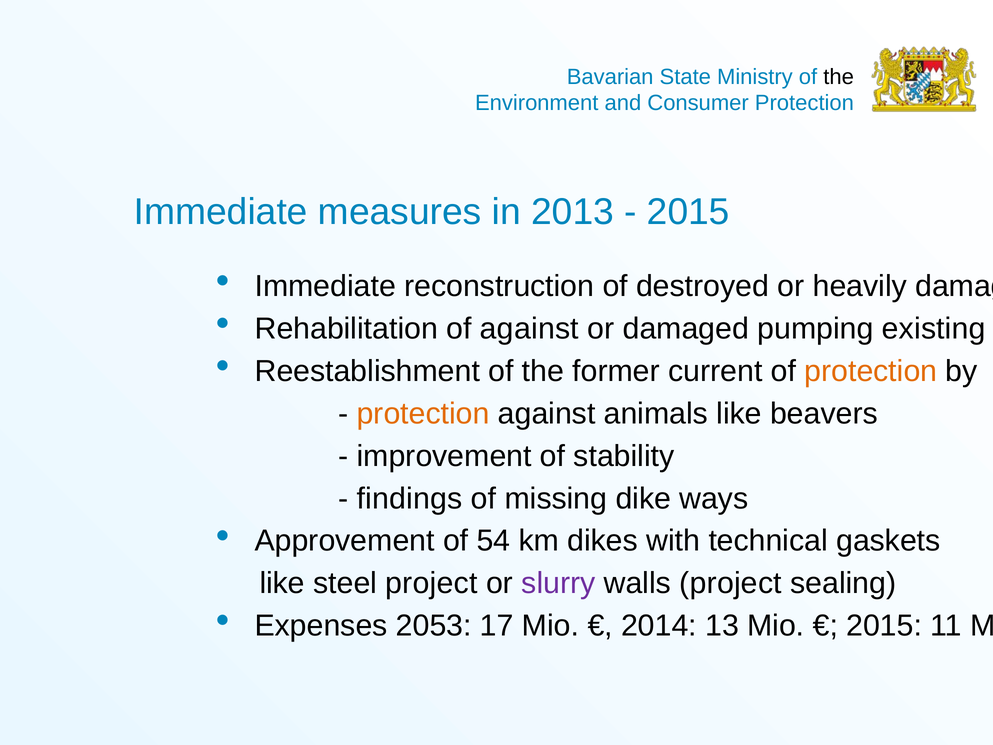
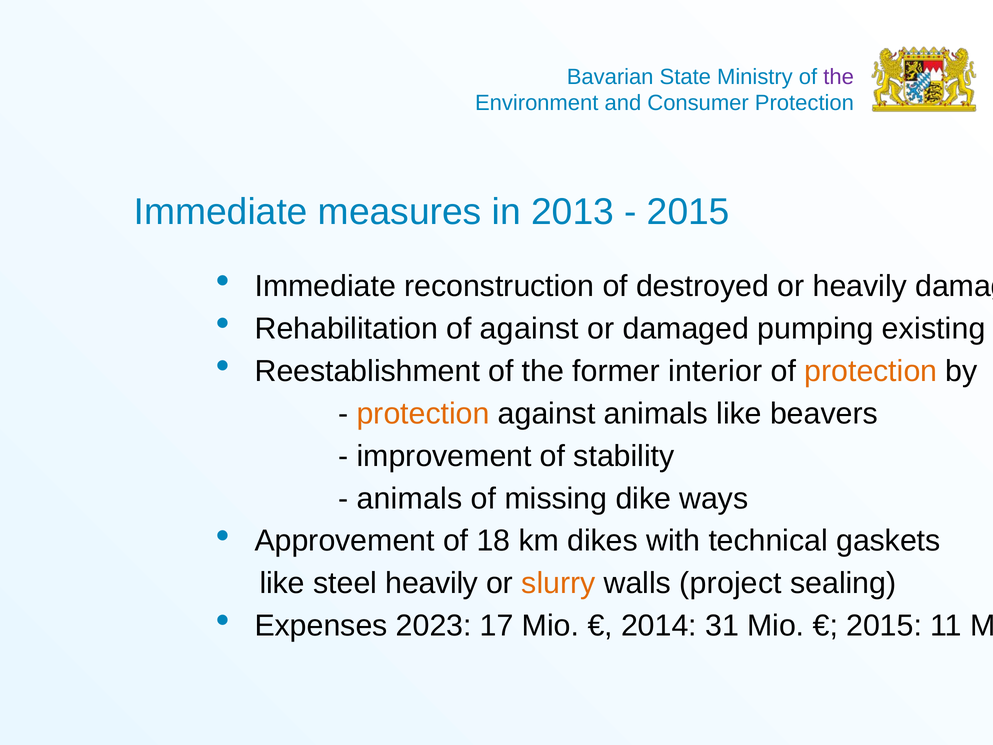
the colour: black -> purple (839, 77)
current: current -> interior (715, 371)
findings: findings -> animals (410, 498)
54: 54 -> 18 (493, 541)
steel project: project -> heavily (432, 583)
slurry colour: purple -> orange (558, 583)
2053: 2053 -> 2023 (434, 626)
13: 13 -> 31 (722, 626)
